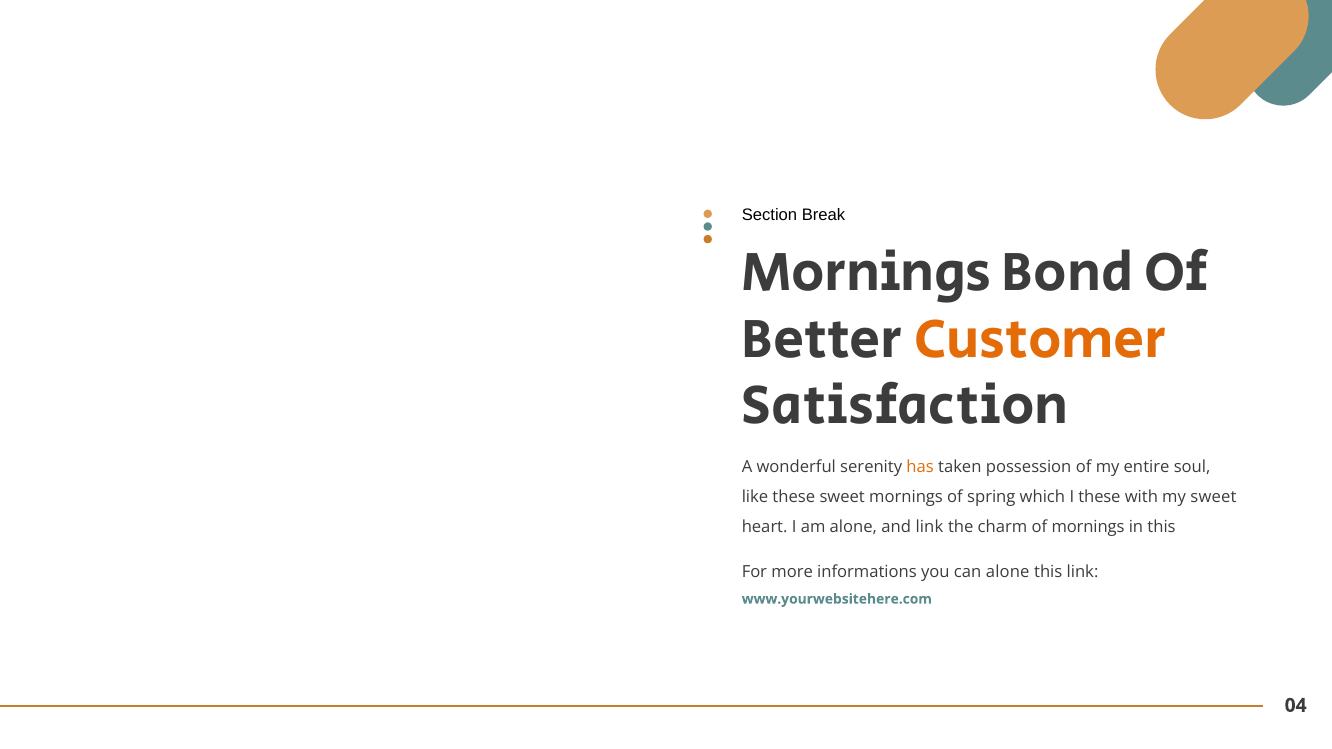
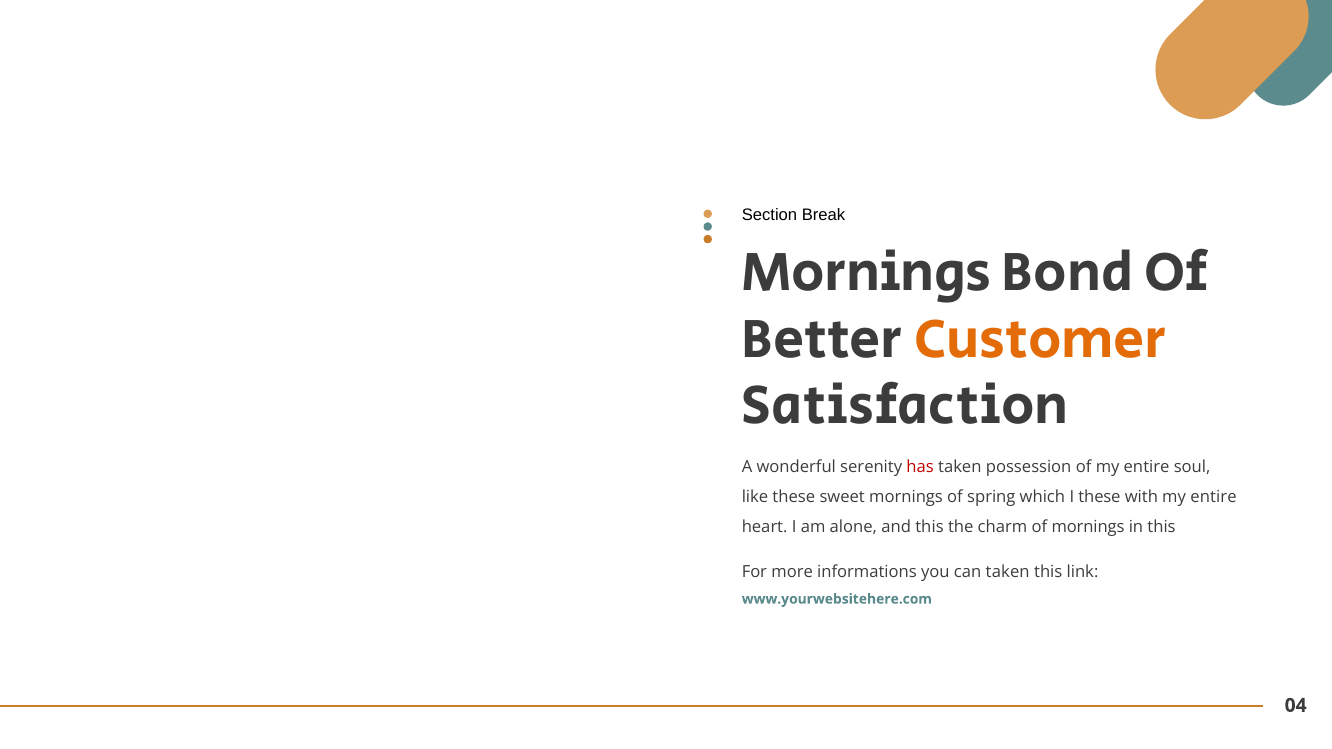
has colour: orange -> red (920, 467)
with my sweet: sweet -> entire (1214, 497)
and link: link -> this (929, 527)
can alone: alone -> taken (1008, 573)
